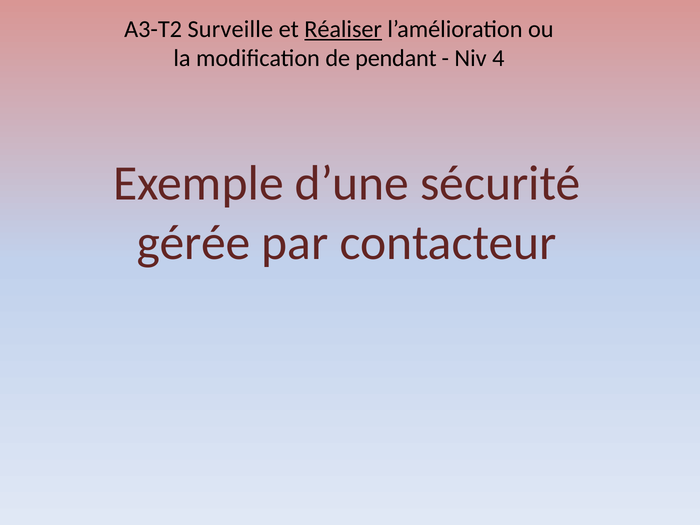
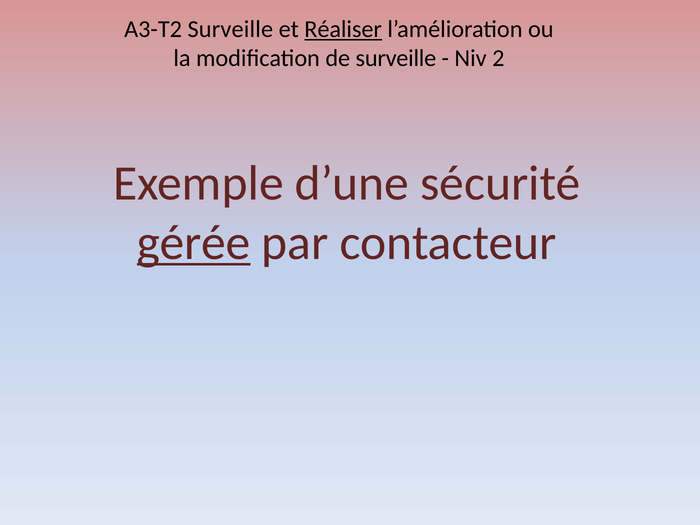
de pendant: pendant -> surveille (396, 58)
4: 4 -> 2 (498, 58)
gérée underline: none -> present (194, 243)
